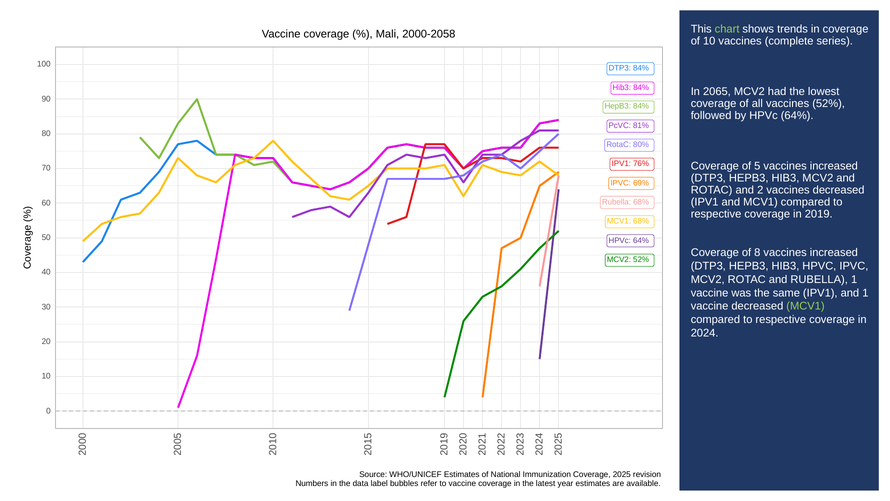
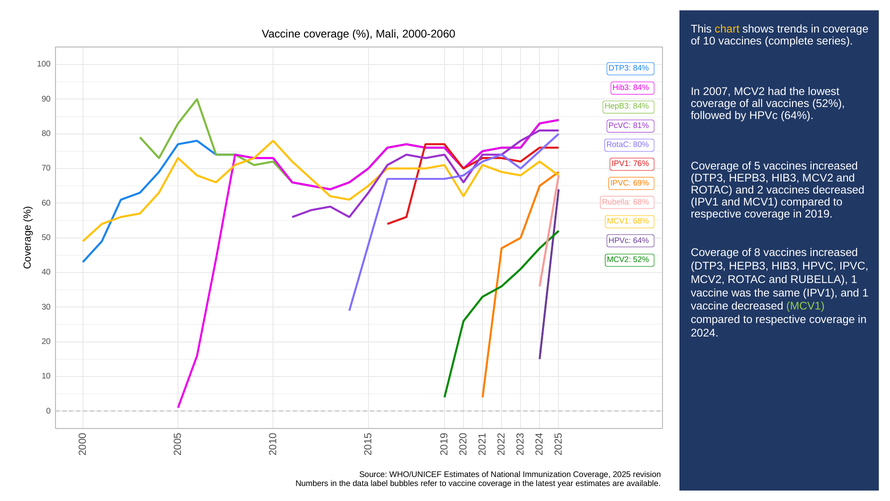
chart colour: light green -> yellow (727, 29)
2000-2058: 2000-2058 -> 2000-2060 (429, 34)
2065: 2065 -> 2007 (717, 92)
